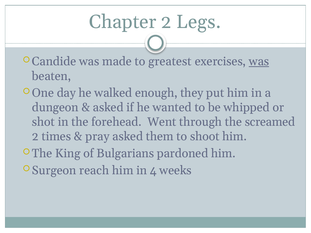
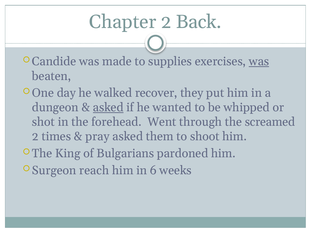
Legs: Legs -> Back (199, 22)
greatest: greatest -> supplies (170, 62)
enough: enough -> recover (156, 93)
asked underline: none -> present (108, 108)
4: 4 -> 6 (153, 170)
